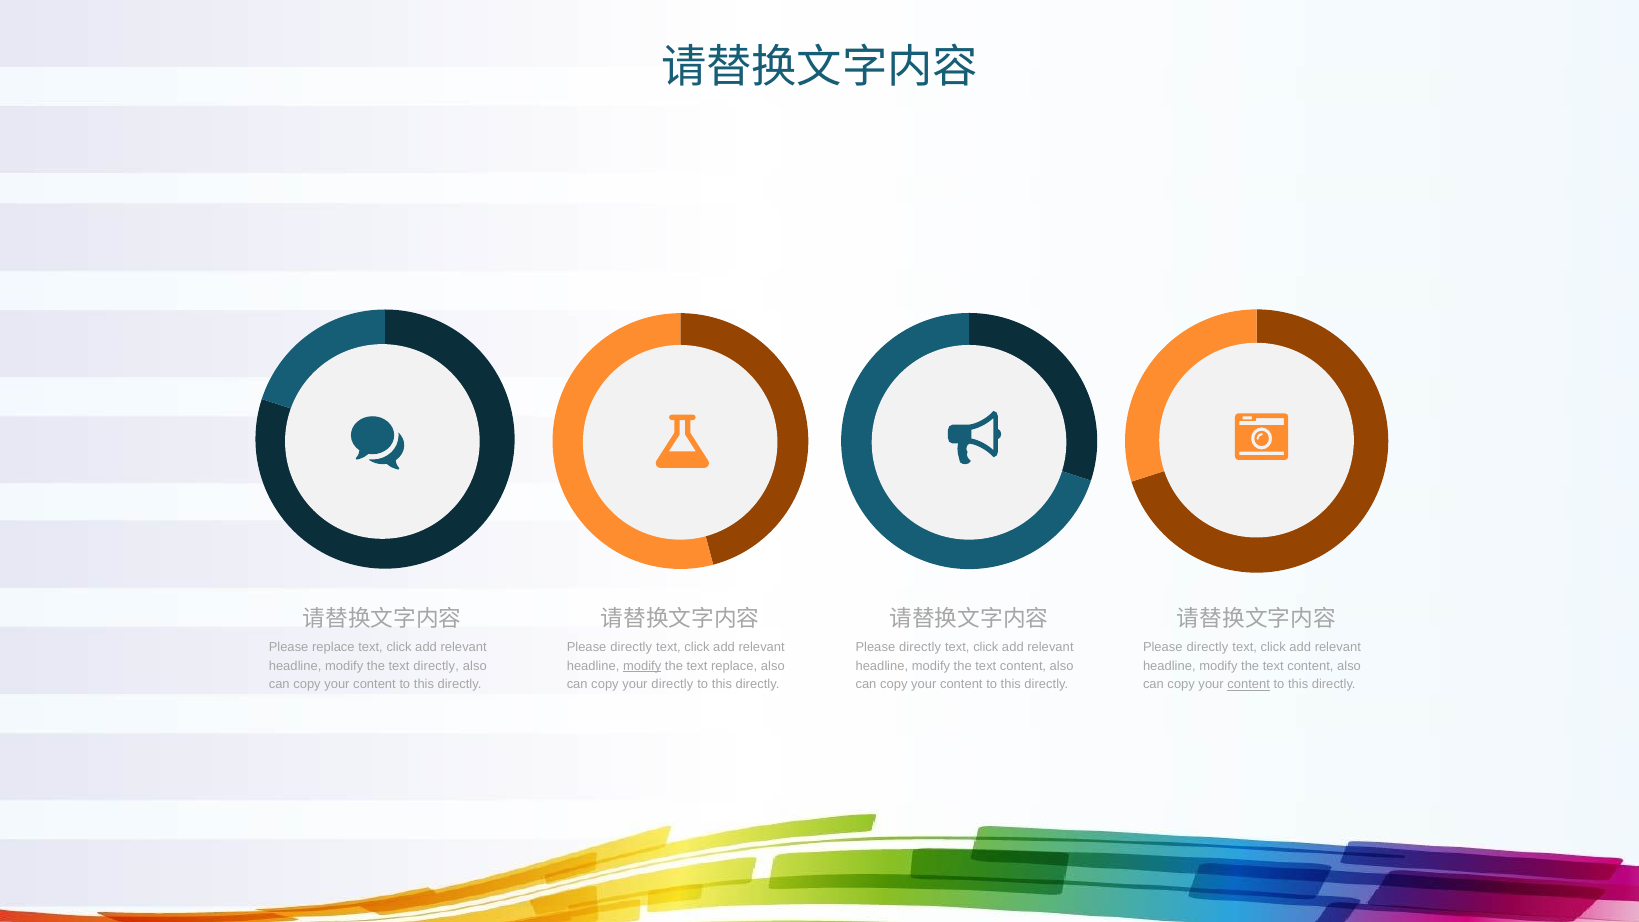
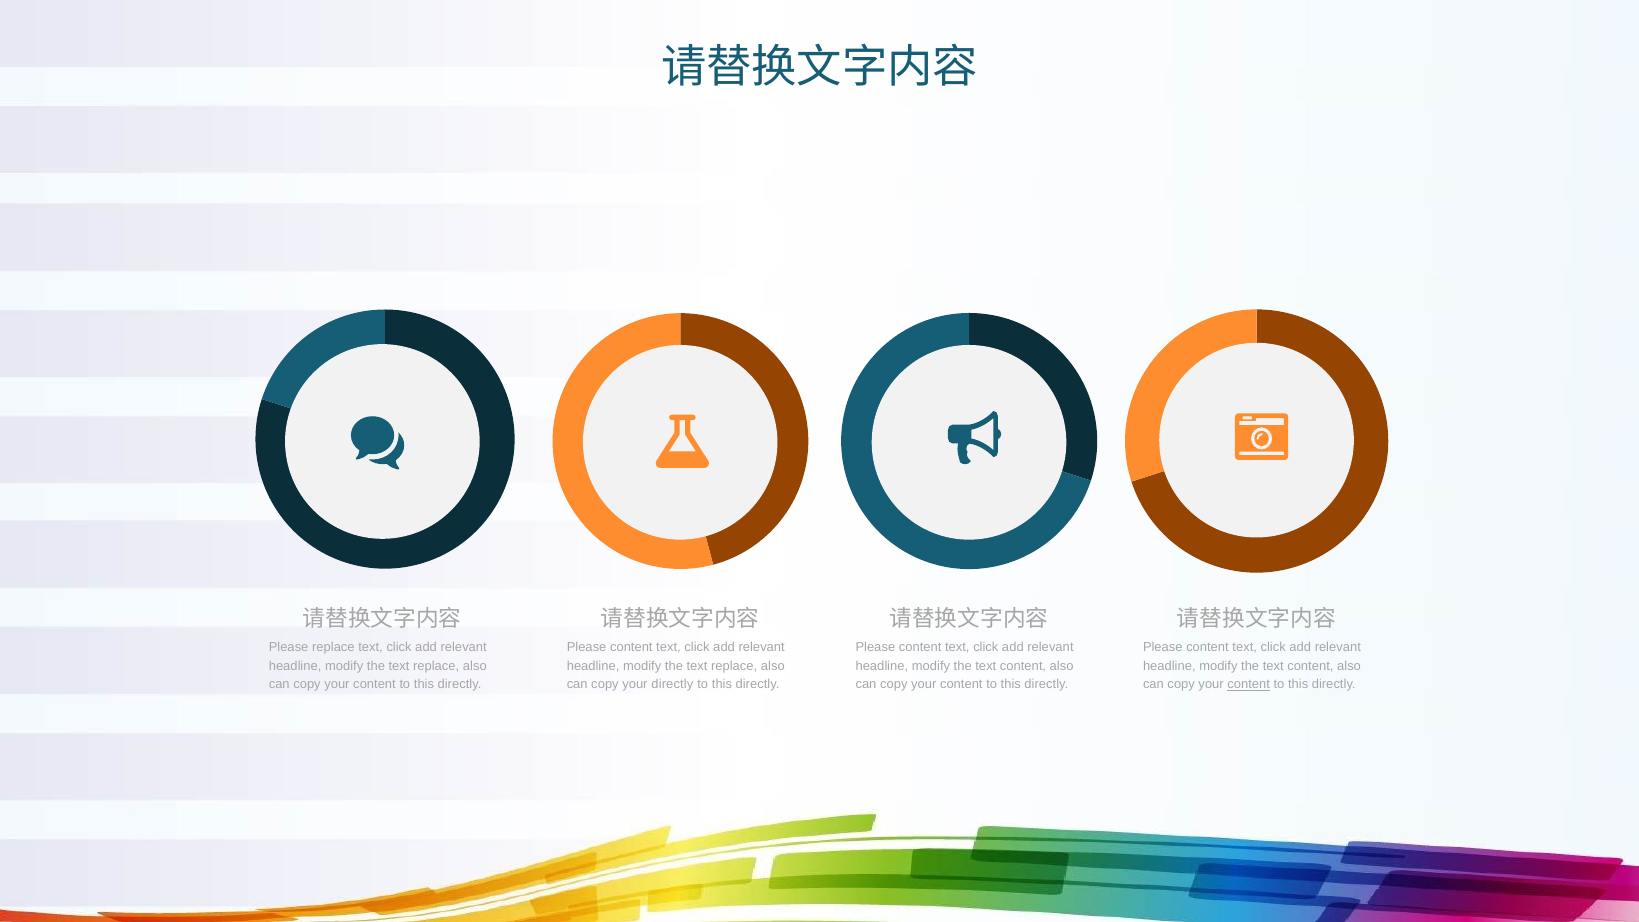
directly: directly -> content (631, 647)
directly: directly -> content (920, 647)
directly: directly -> content (1208, 647)
directly: directly -> replace (436, 666)
modify underline: present -> none (642, 666)
